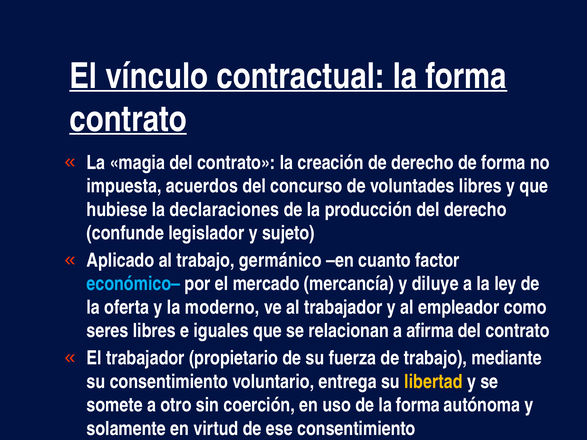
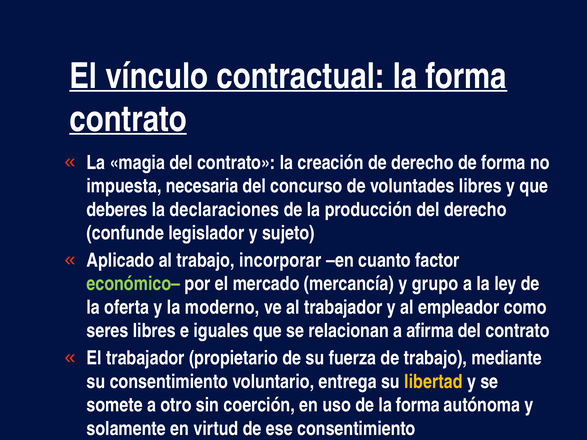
acuerdos: acuerdos -> necesaria (202, 186)
hubiese: hubiese -> deberes (117, 210)
germánico: germánico -> incorporar (280, 261)
económico– colour: light blue -> light green (133, 284)
diluye: diluye -> grupo (435, 284)
